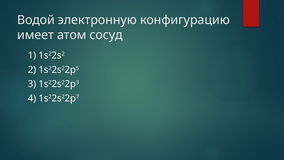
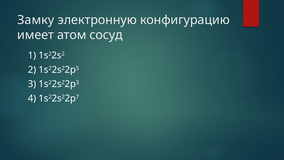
Водой: Водой -> Замку (36, 20)
